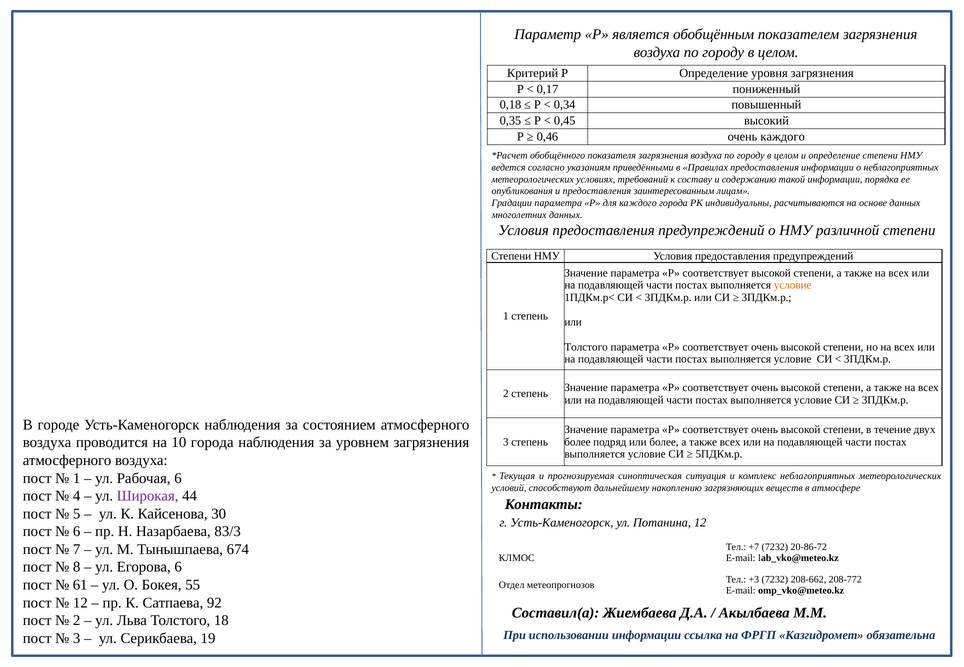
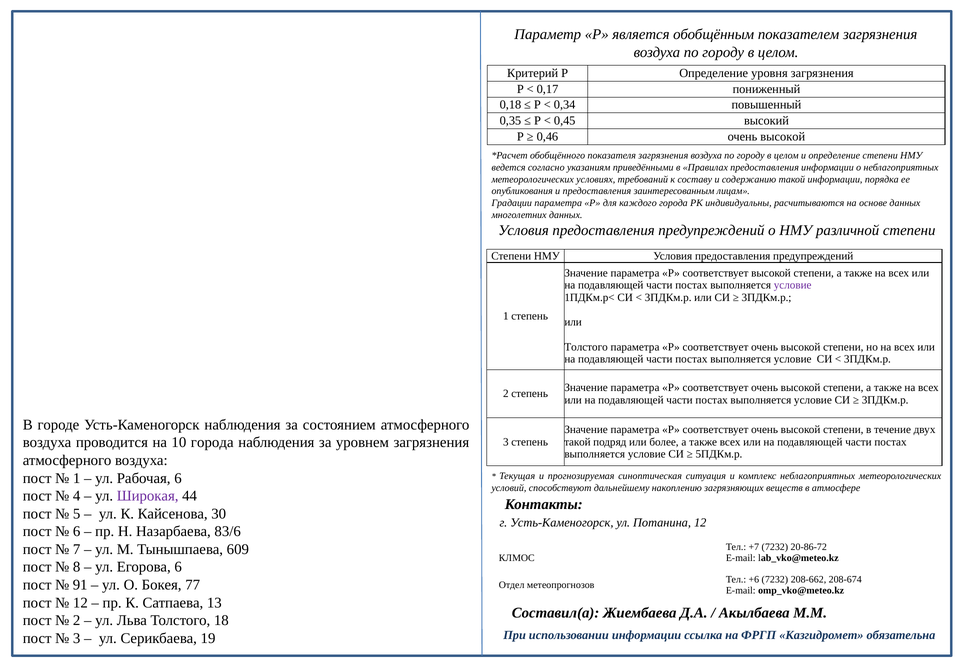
0,46 очень каждого: каждого -> высокой (783, 137)
условие colour: orange -> purple (793, 285)
более: более -> такой (577, 442)
83/3: 83/3 -> 83/6 (228, 532)
674: 674 -> 609 (238, 550)
+3: +3 -> +6 (754, 580)
208-772: 208-772 -> 208-674 (845, 580)
61: 61 -> 91 (80, 585)
55: 55 -> 77 (193, 585)
92: 92 -> 13 (214, 603)
